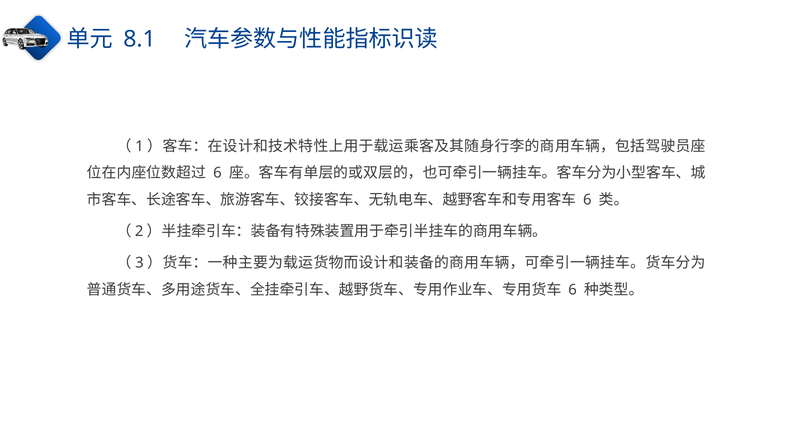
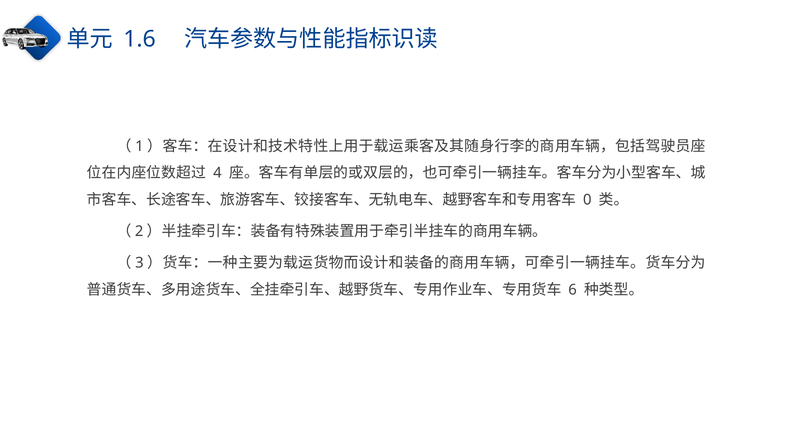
8.1: 8.1 -> 1.6 (140, 39)
6: 6 -> 4 (217, 173)
6: 6 -> 0 (587, 200)
